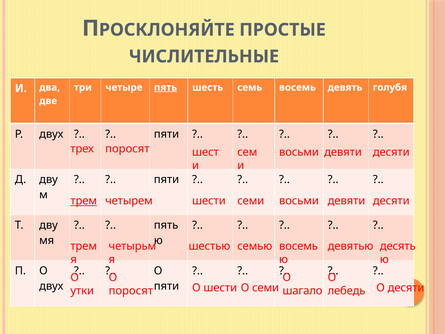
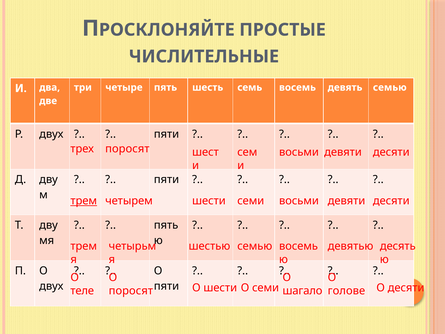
пять underline: present -> none (166, 87)
девять голубя: голубя -> семью (390, 87)
утки: утки -> теле (82, 291)
лебедь: лебедь -> голове (346, 291)
